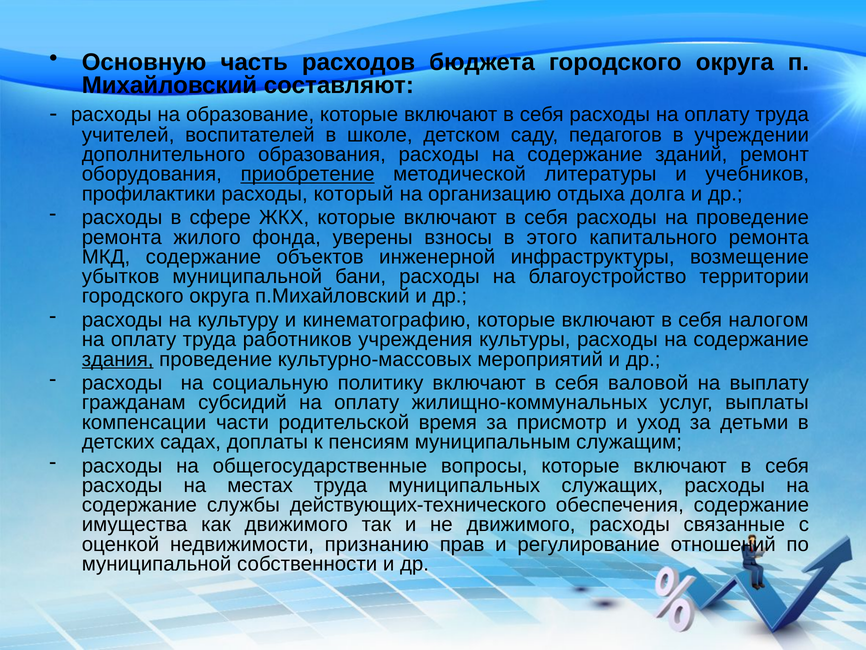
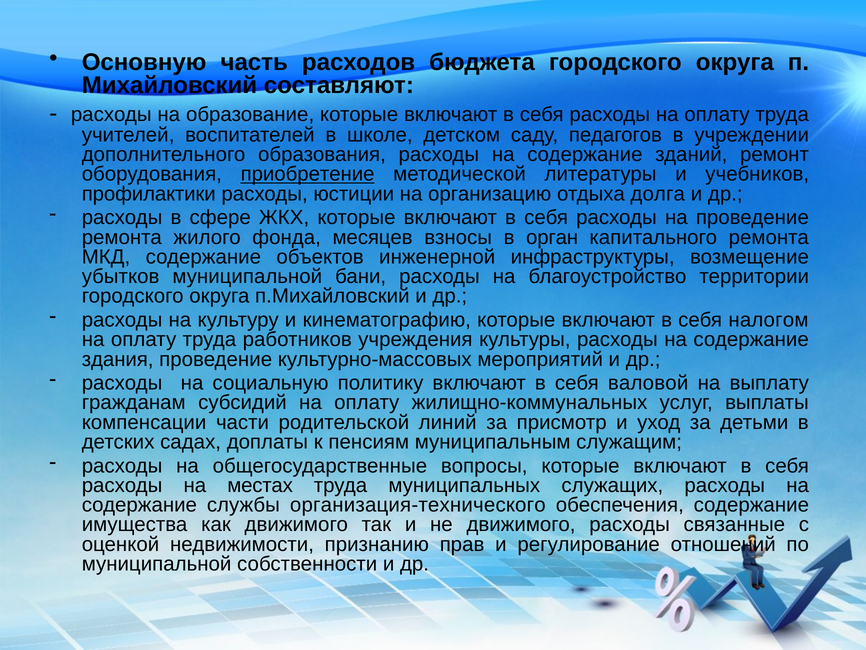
который: который -> юстиции (354, 194)
уверены: уверены -> месяцев (373, 237)
этого: этого -> орган (552, 237)
здания underline: present -> none (118, 359)
время: время -> линий (448, 422)
действующих-технического: действующих-технического -> организация-технического (418, 505)
